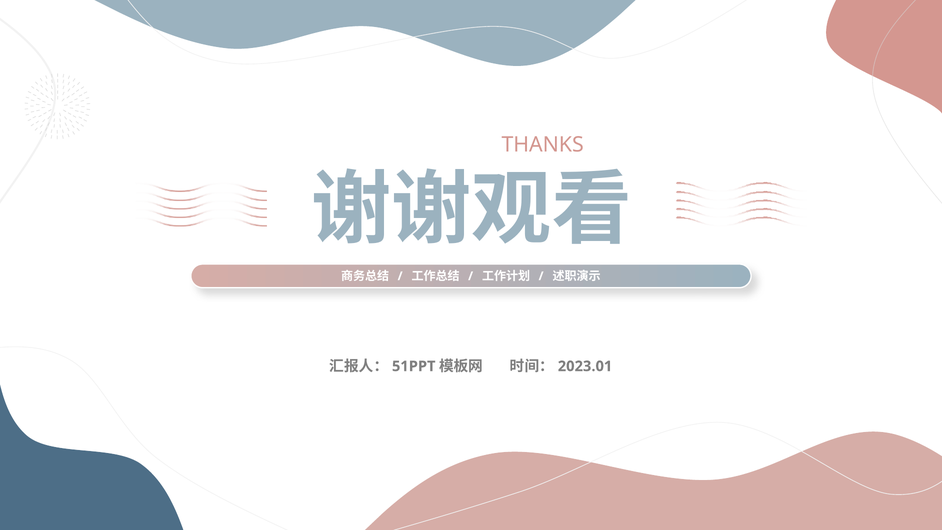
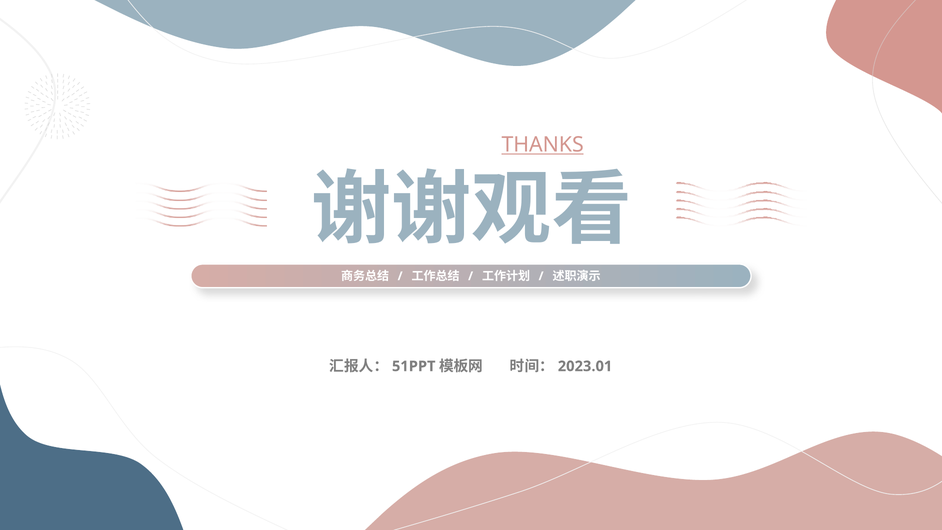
THANKS underline: none -> present (543, 145)
